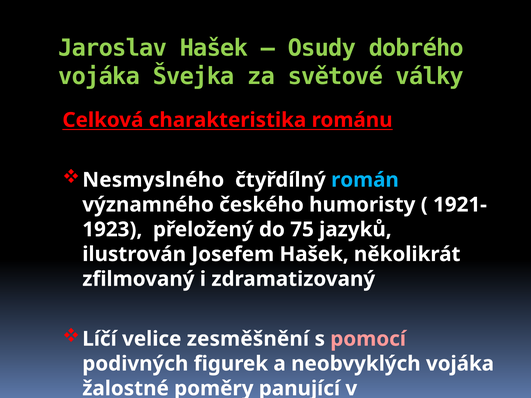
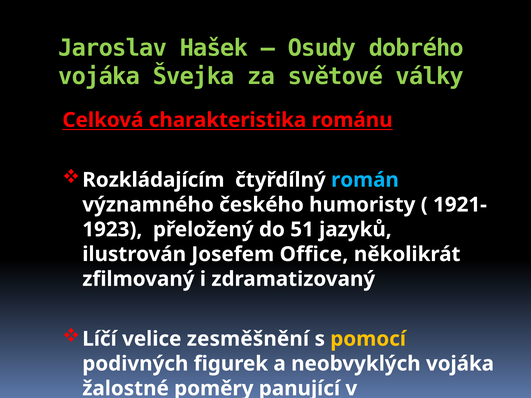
Nesmyslného: Nesmyslného -> Rozkládajícím (153, 180)
75: 75 -> 51 (302, 230)
Josefem Hašek: Hašek -> Office (314, 254)
pomocí colour: pink -> yellow (368, 339)
